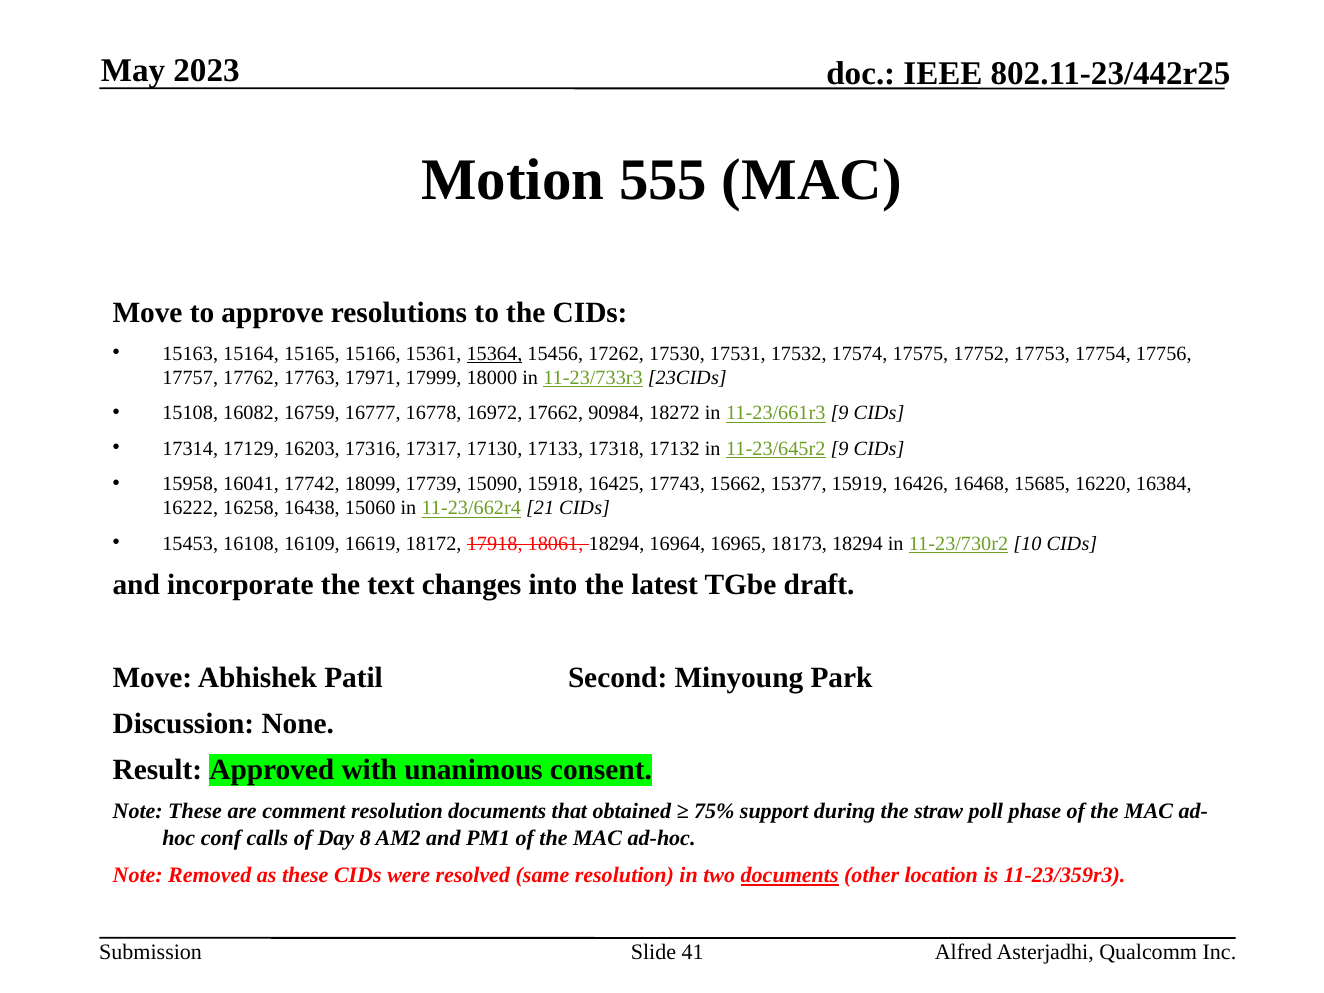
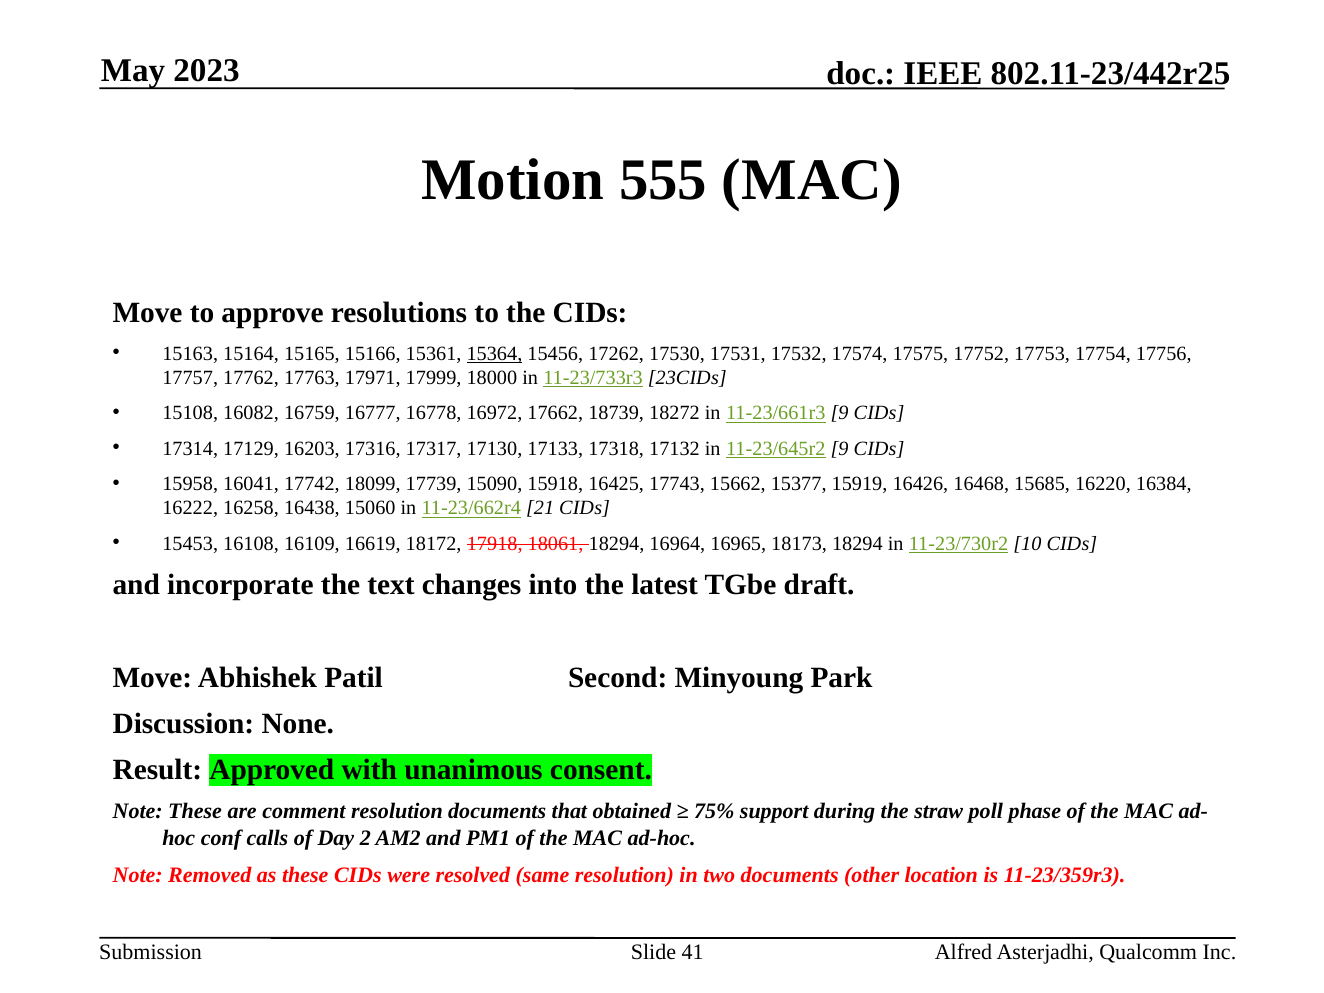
90984: 90984 -> 18739 (616, 413)
8: 8 -> 2 (365, 838)
documents underline: present -> none (790, 876)
